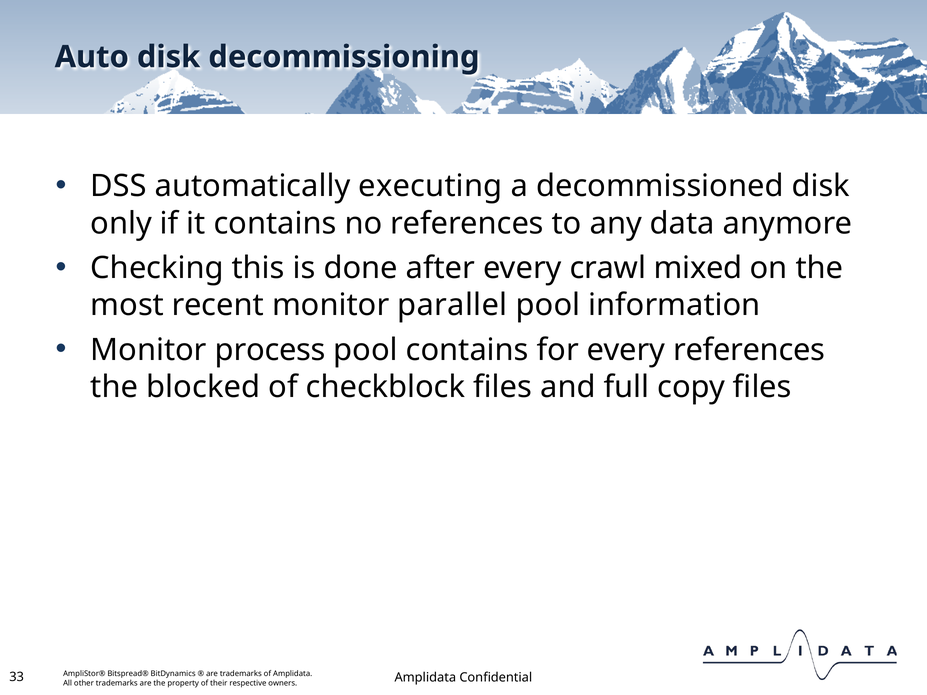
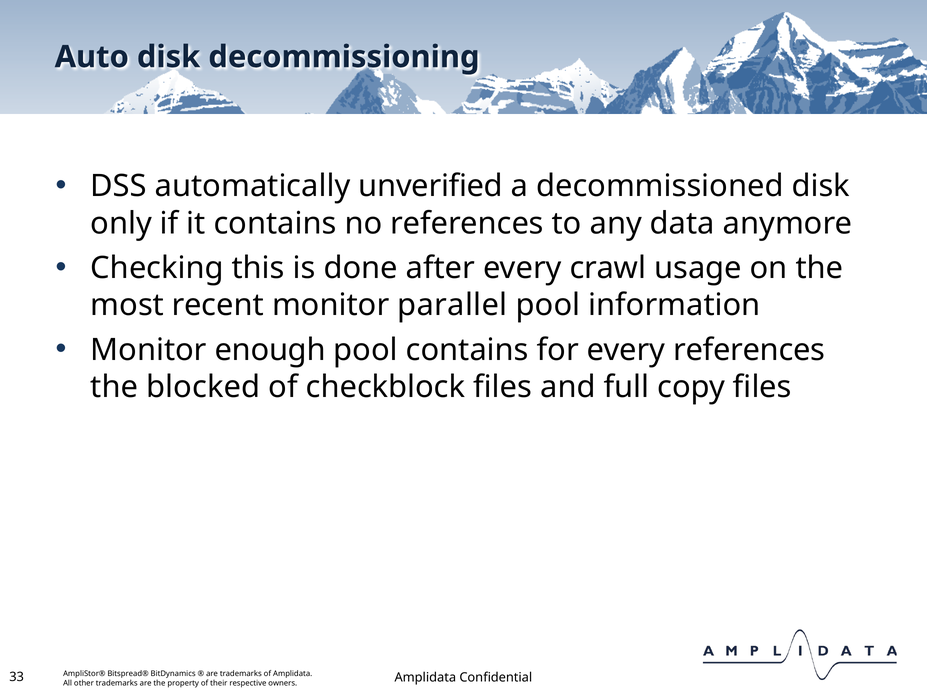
executing: executing -> unverified (431, 186)
mixed: mixed -> usage (698, 268)
process: process -> enough (270, 350)
